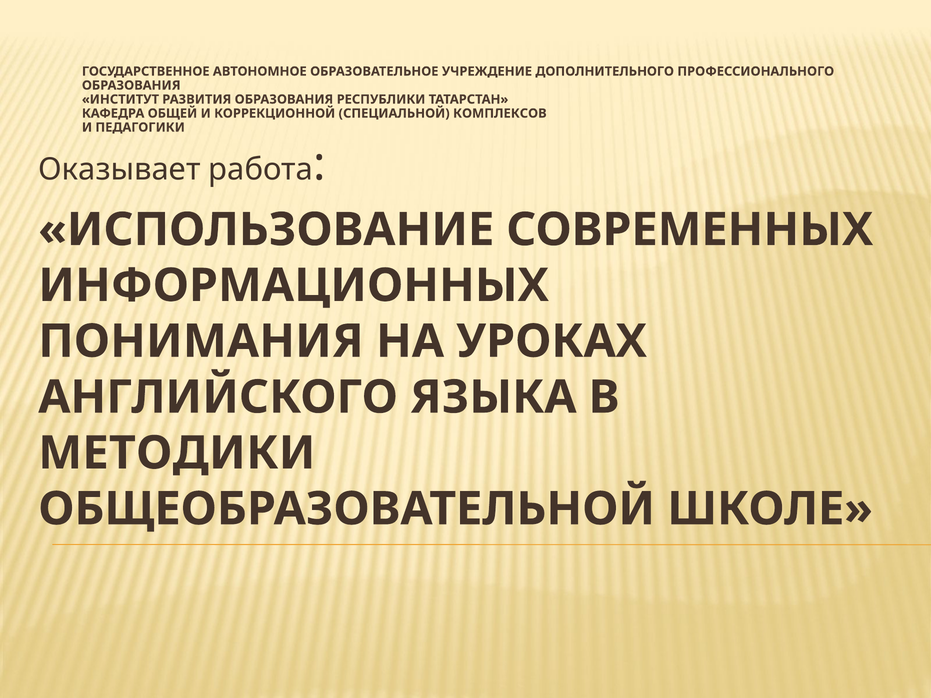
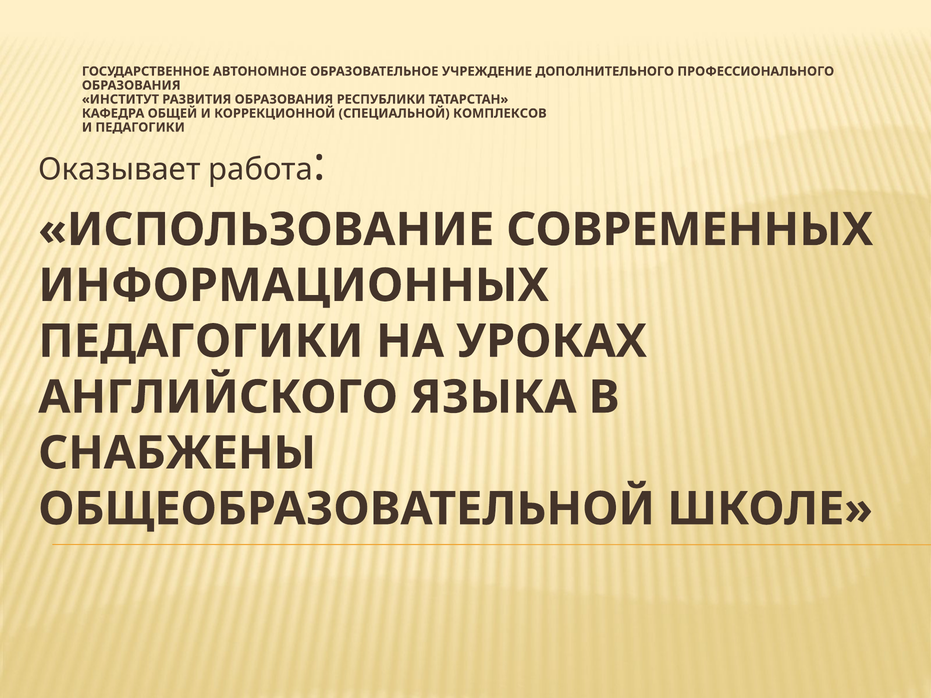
ПОНИМАНИЯ: ПОНИМАНИЯ -> ПЕДАГОГИКИ (201, 342)
МЕТОДИКИ: МЕТОДИКИ -> СНАБЖЕНЫ (177, 453)
